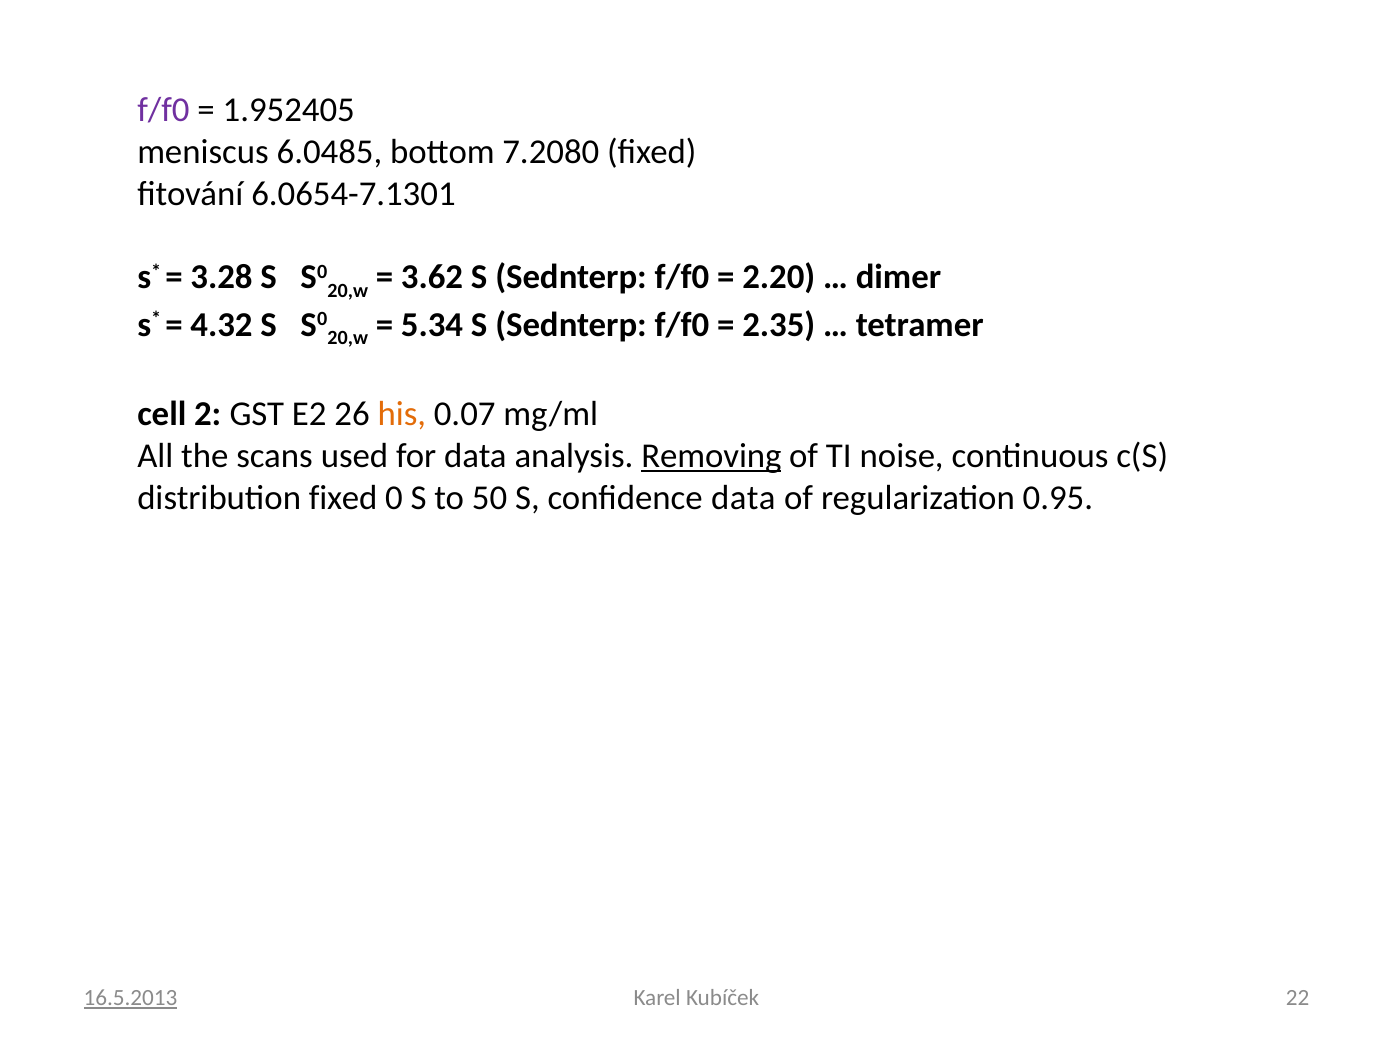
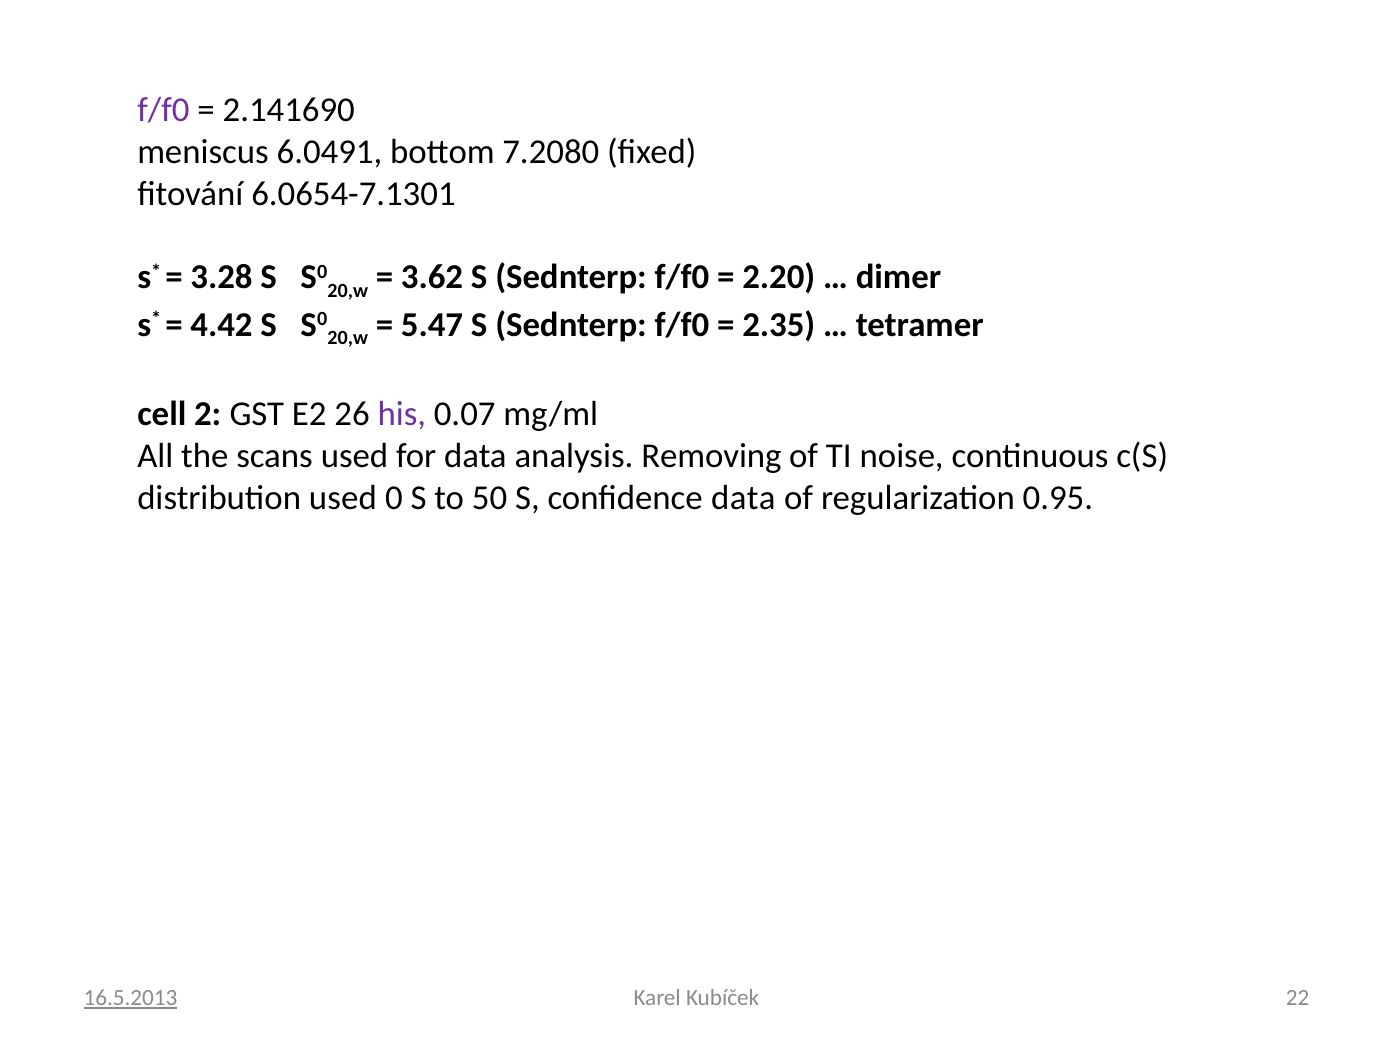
1.952405: 1.952405 -> 2.141690 (289, 110)
6.0485: 6.0485 -> 6.0491 (329, 152)
4.32: 4.32 -> 4.42 (222, 325)
5.34: 5.34 -> 5.47 (432, 325)
his colour: orange -> purple (402, 414)
Removing underline: present -> none (711, 456)
distribution fixed: fixed -> used (343, 498)
